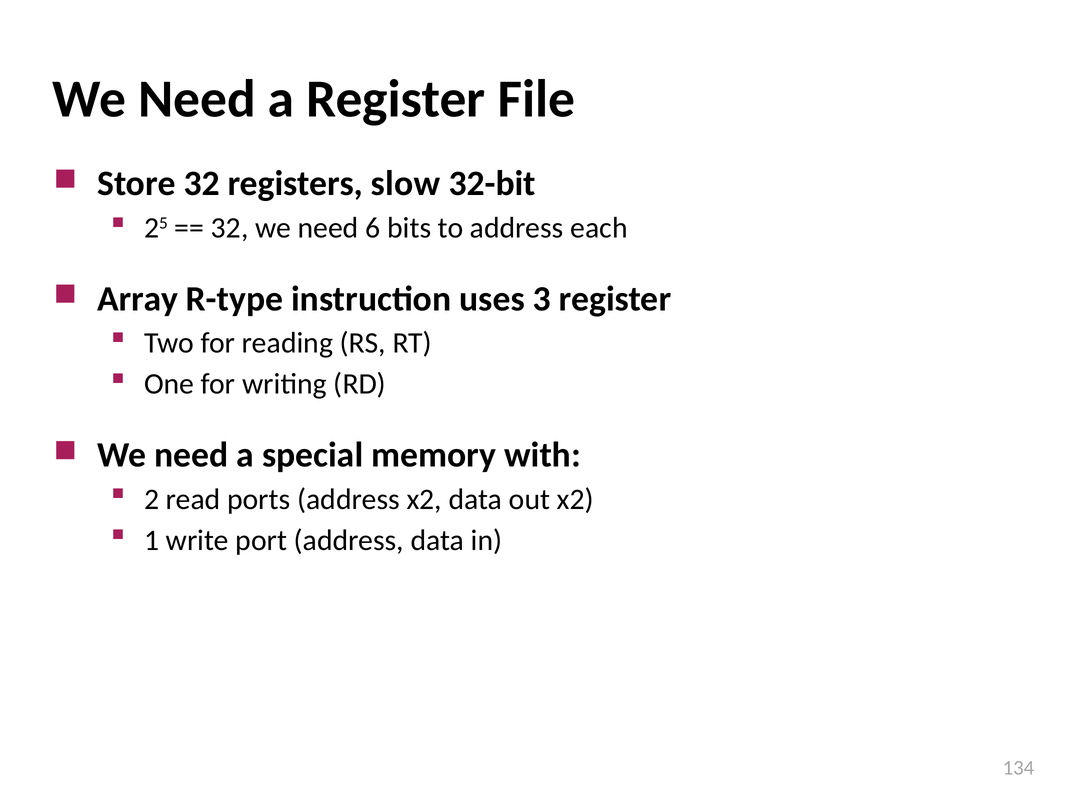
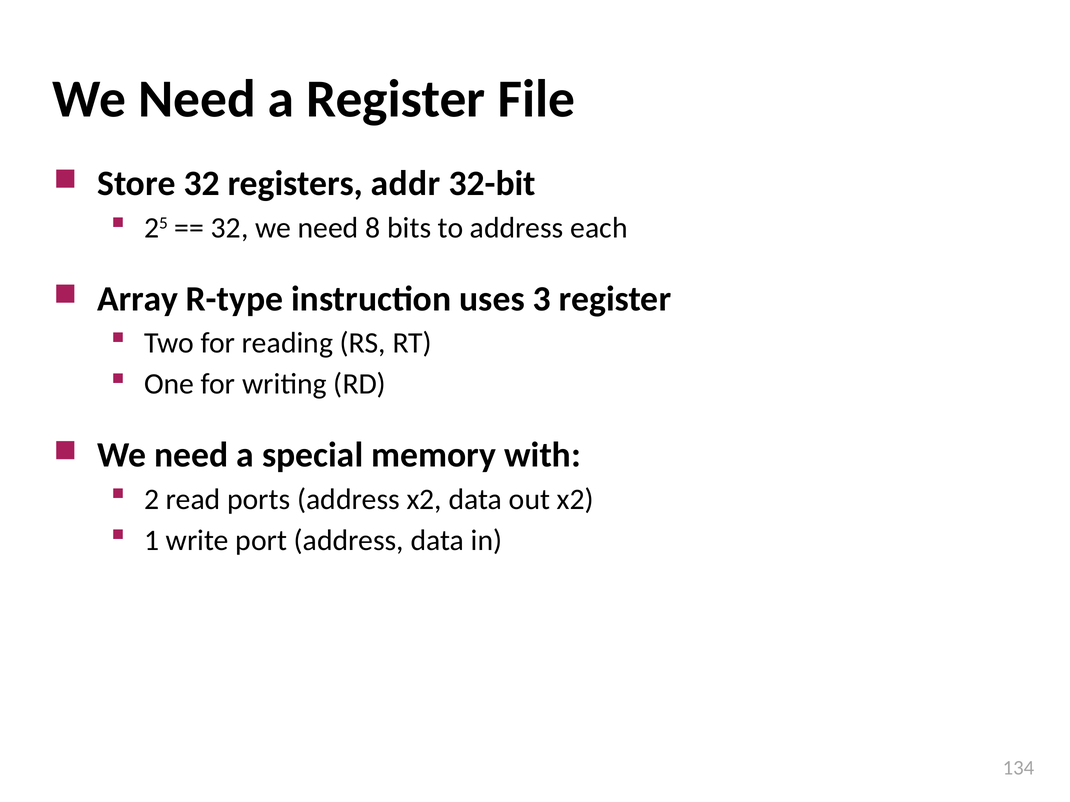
slow: slow -> addr (406, 184)
6: 6 -> 8 (373, 228)
